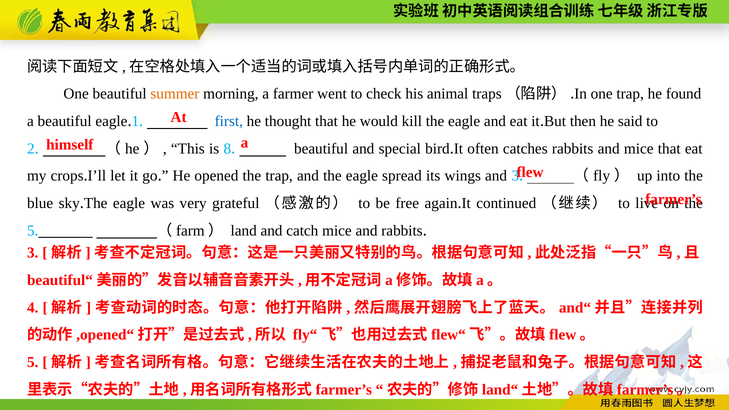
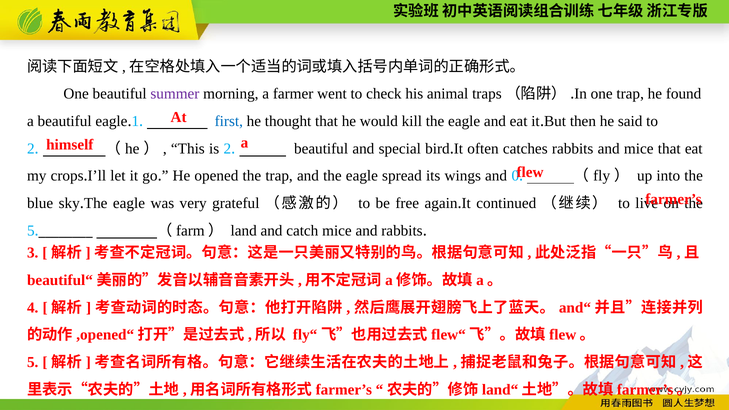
summer colour: orange -> purple (175, 94)
is 8: 8 -> 2 (227, 149)
and 3: 3 -> 0 (515, 176)
